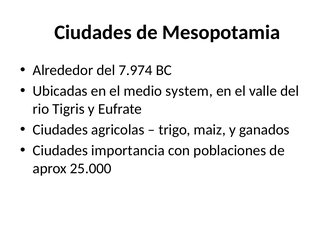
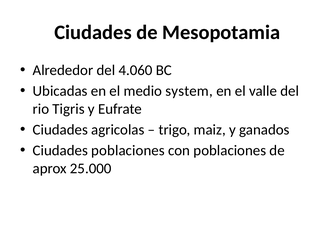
7.974: 7.974 -> 4.060 (136, 70)
Ciudades importancia: importancia -> poblaciones (128, 151)
